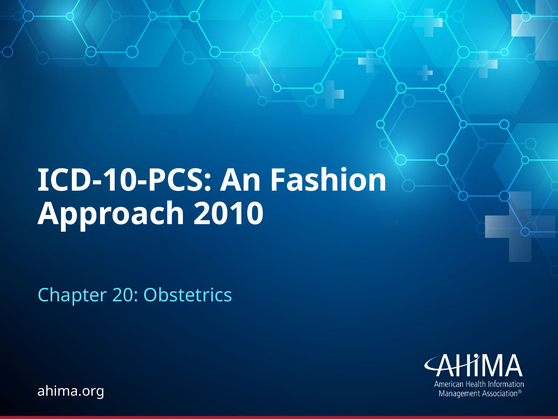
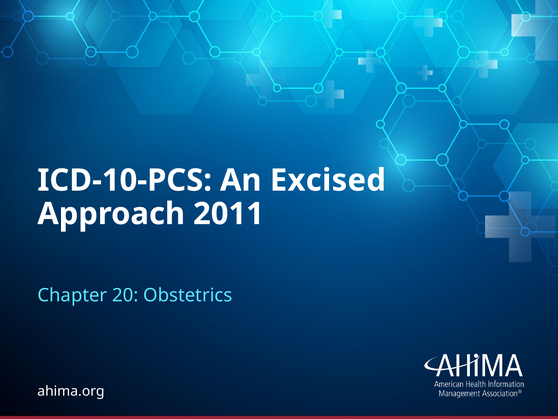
Fashion: Fashion -> Excised (328, 180)
2010: 2010 -> 2011 (228, 214)
